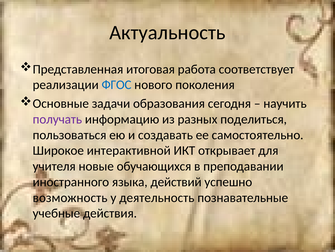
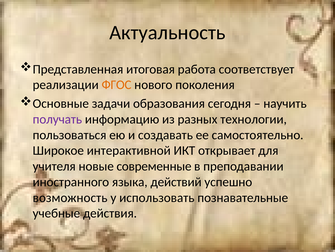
ФГОС colour: blue -> orange (117, 85)
поделиться: поделиться -> технологии (254, 119)
обучающихся: обучающихся -> современные (154, 166)
деятельность: деятельность -> использовать (157, 197)
